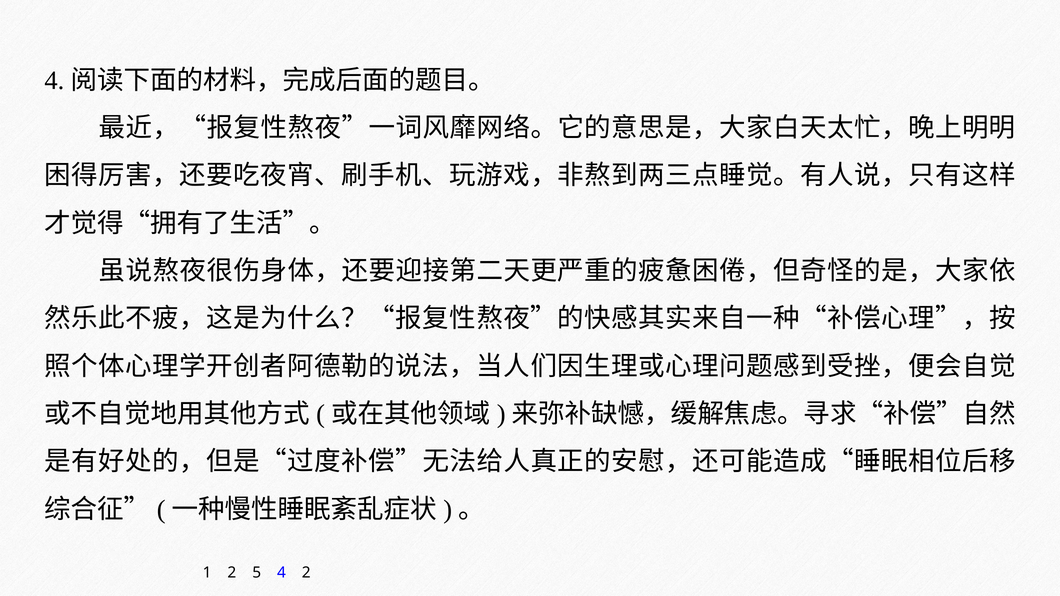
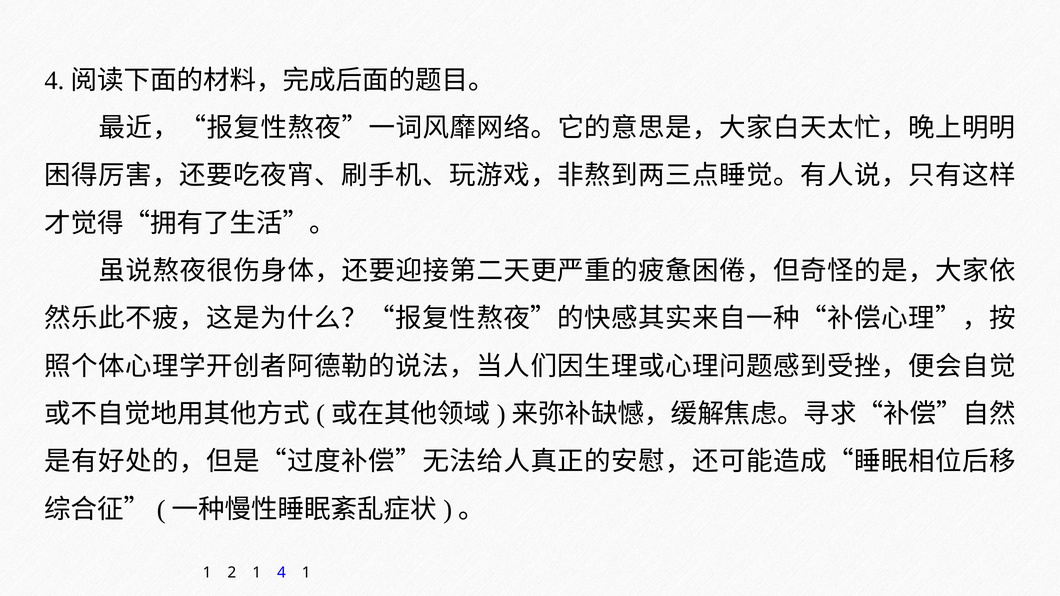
2 5: 5 -> 1 (257, 573)
4 2: 2 -> 1 (306, 573)
